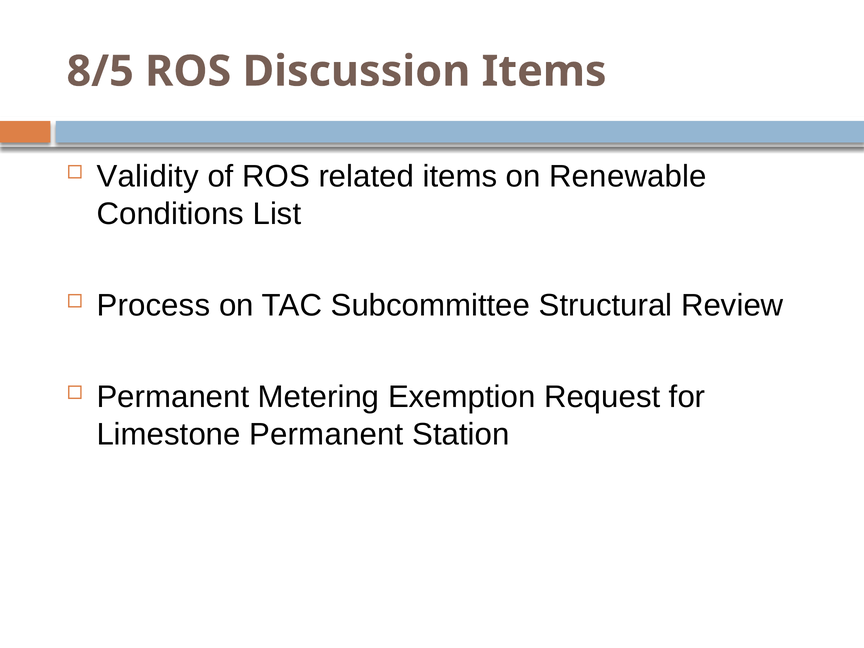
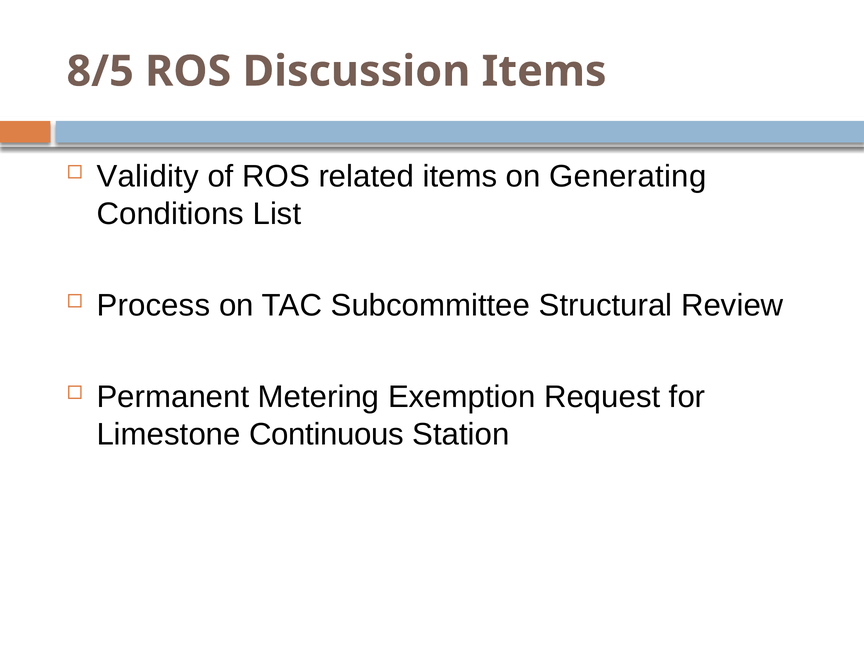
Renewable: Renewable -> Generating (628, 176)
Limestone Permanent: Permanent -> Continuous (327, 435)
